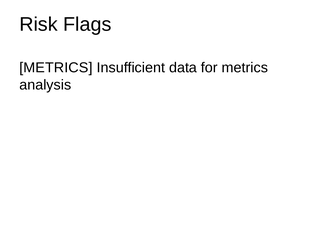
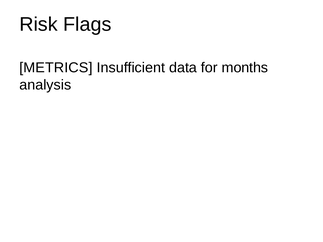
for metrics: metrics -> months (245, 68)
